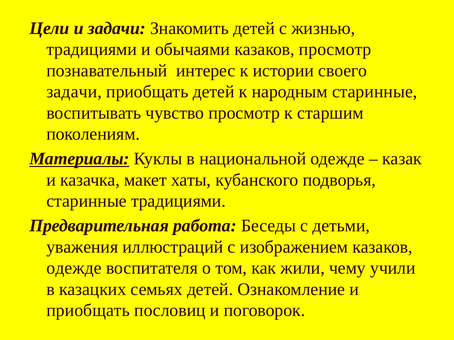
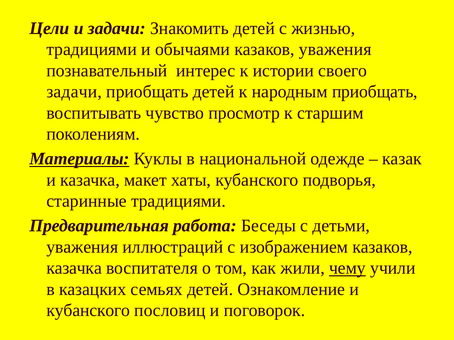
казаков просмотр: просмотр -> уважения (335, 49)
народным старинные: старинные -> приобщать (375, 92)
одежде: одежде -> казачка (74, 269)
чему underline: none -> present (347, 269)
приобщать: приобщать -> кубанского (88, 311)
